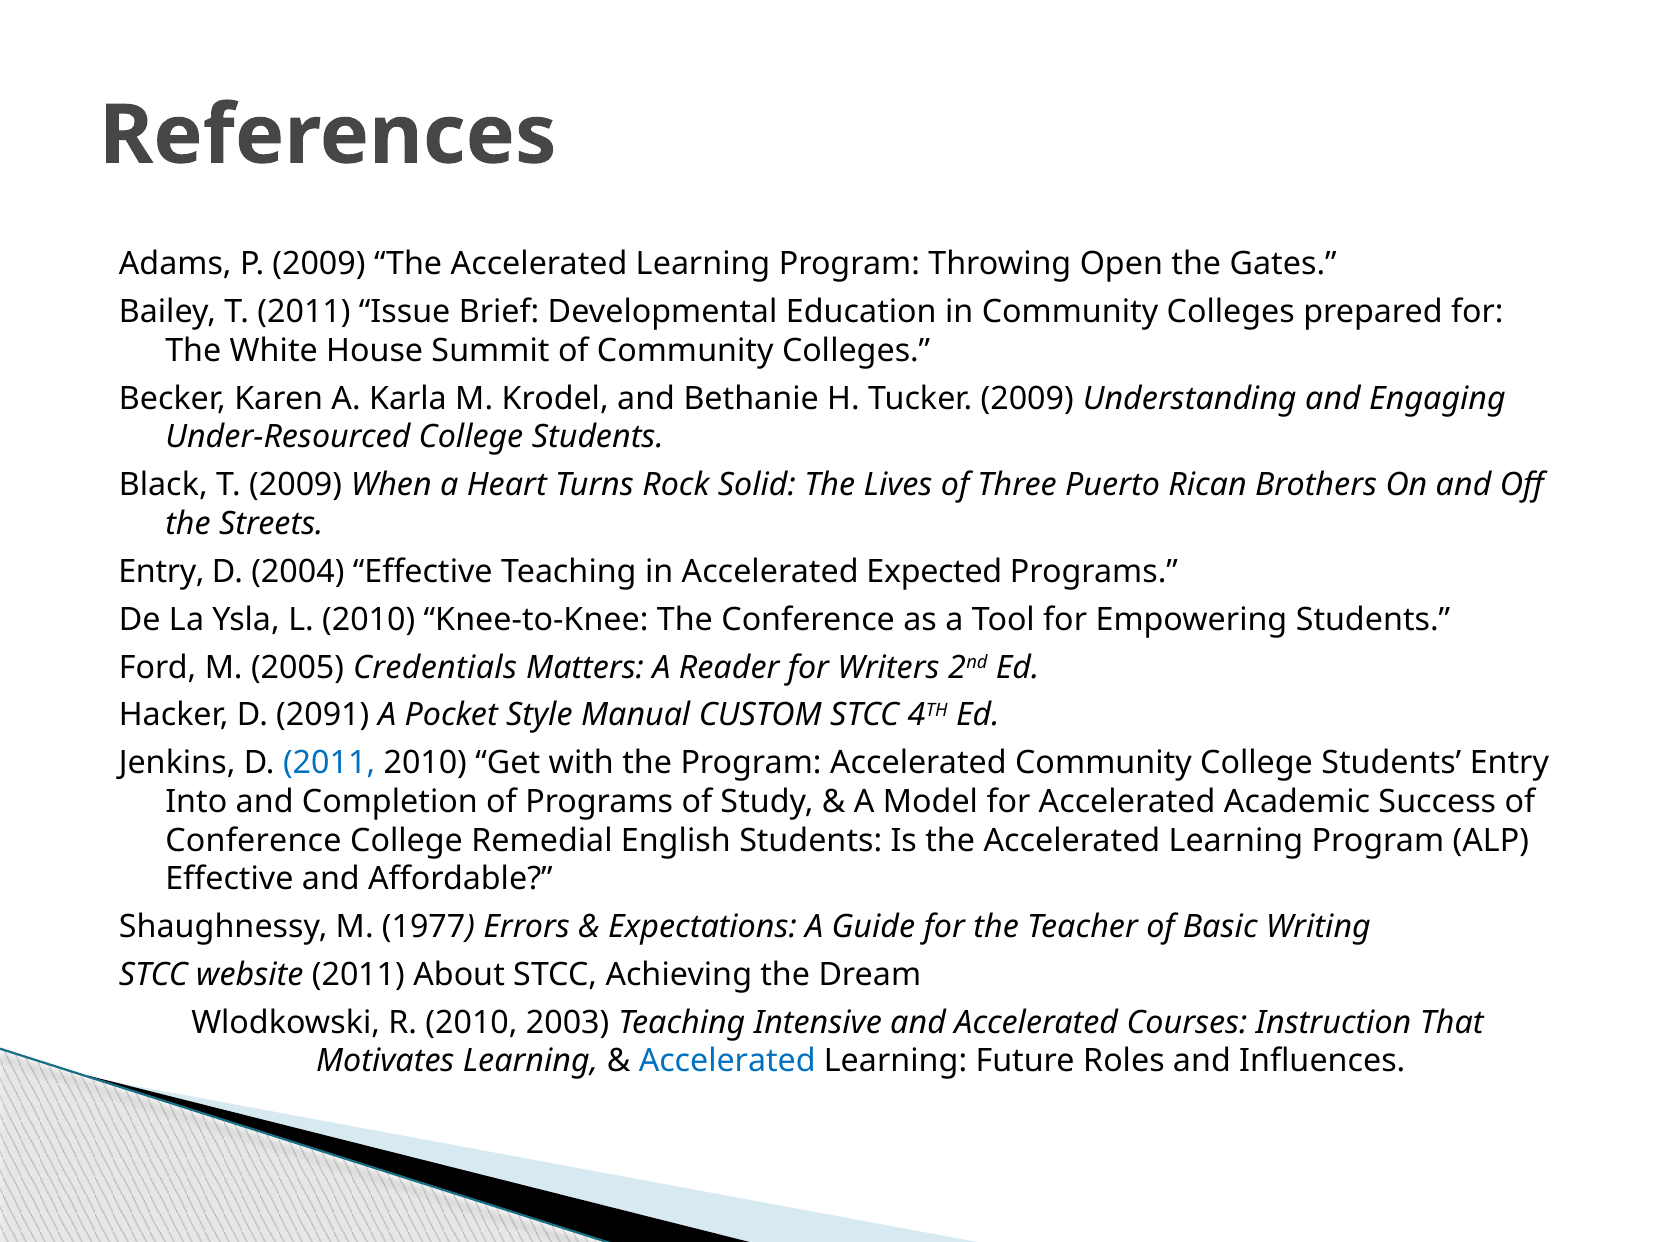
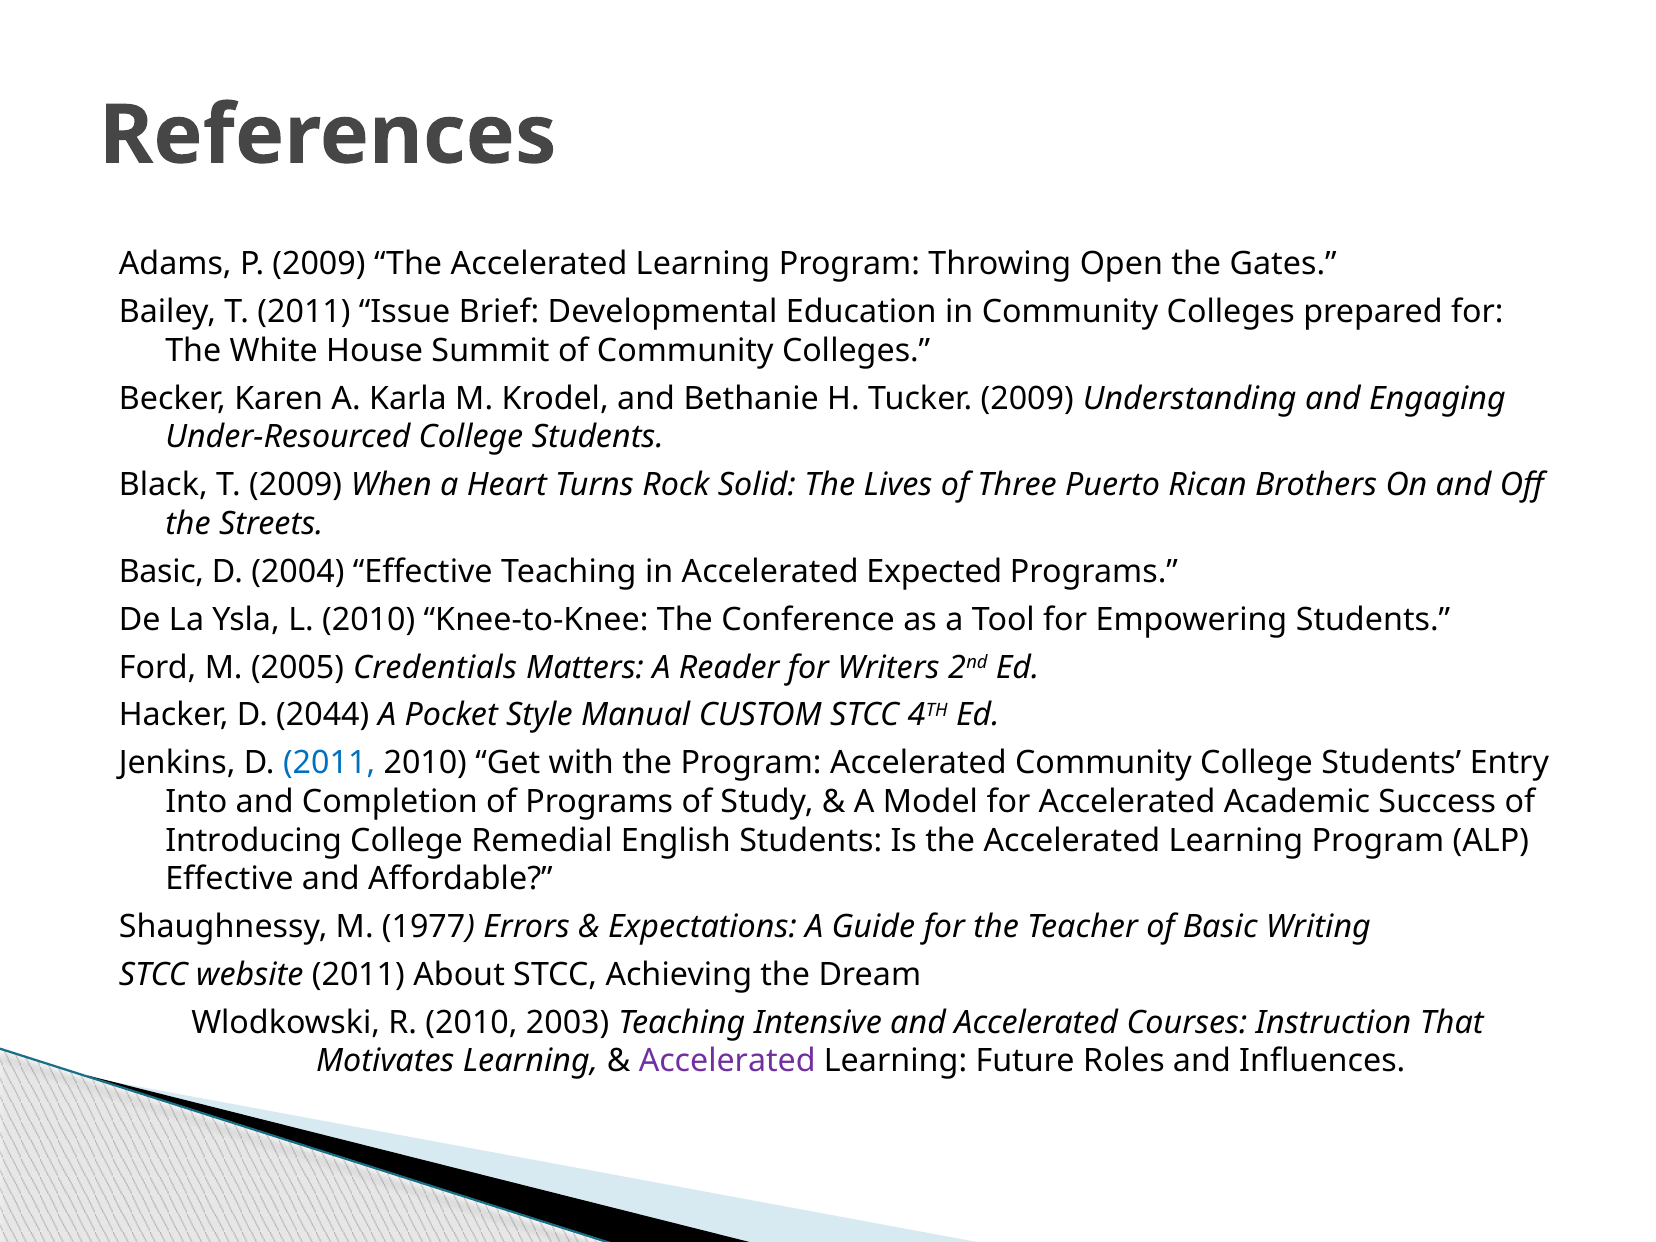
Entry: Entry -> Basic (161, 572)
2091: 2091 -> 2044 (323, 715)
Conference: Conference -> Introducing (254, 840)
Accelerated colour: blue -> purple (727, 1061)
